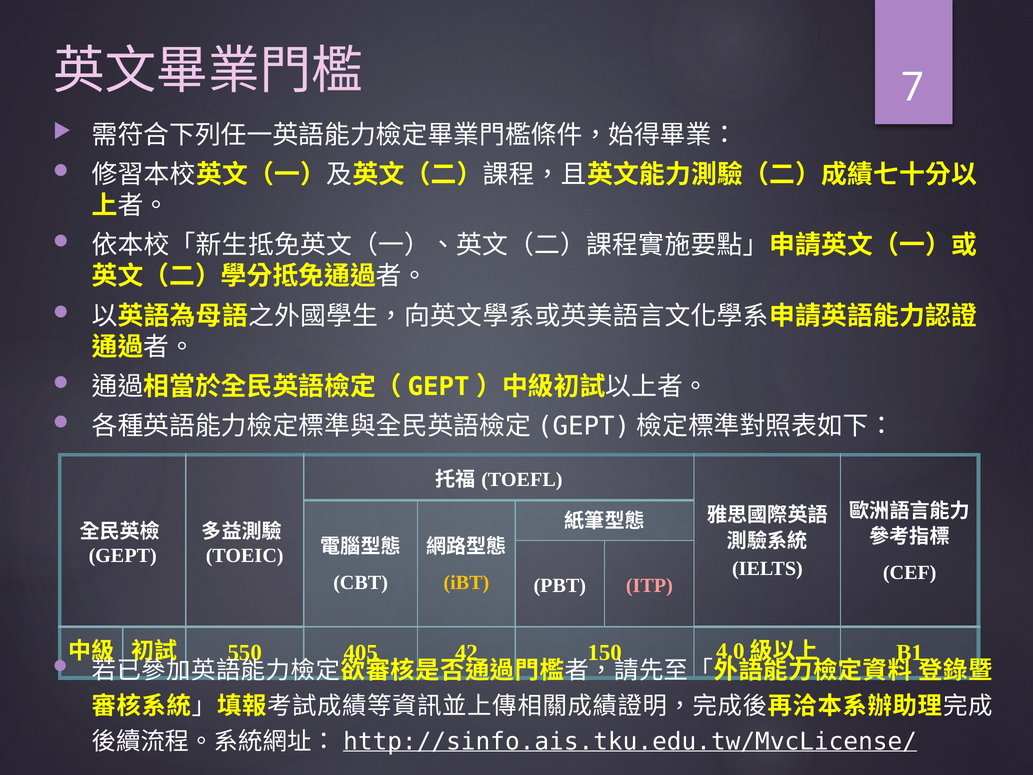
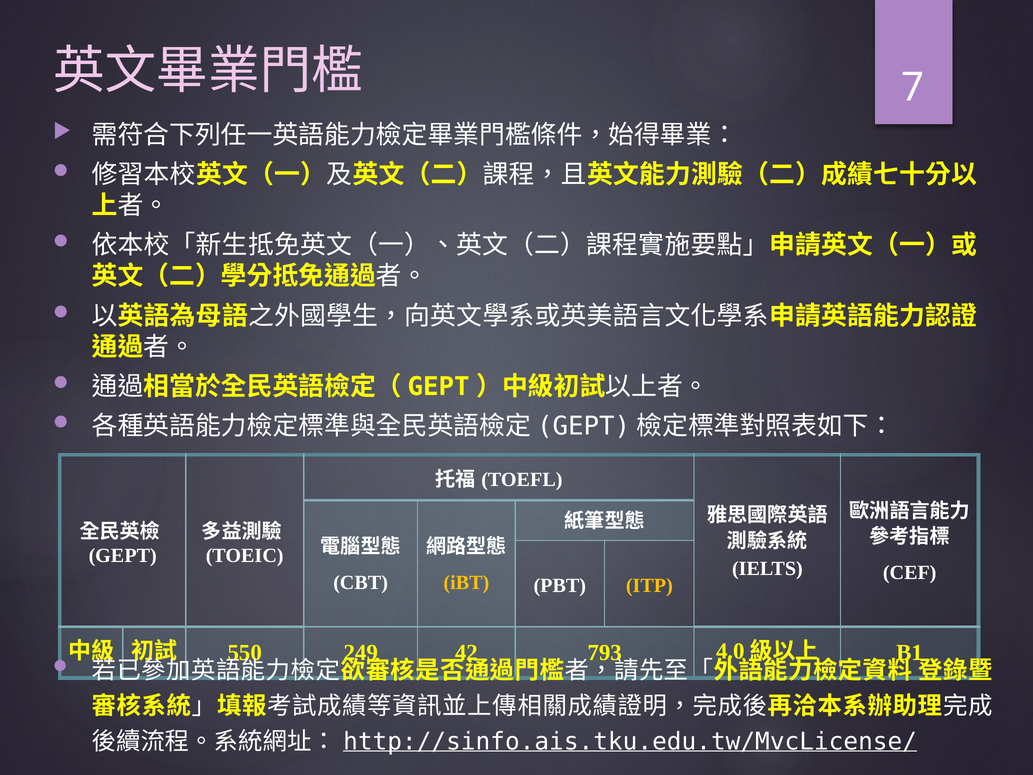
ITP colour: pink -> yellow (649, 585)
405: 405 -> 249 (361, 652)
150: 150 -> 793 (605, 652)
